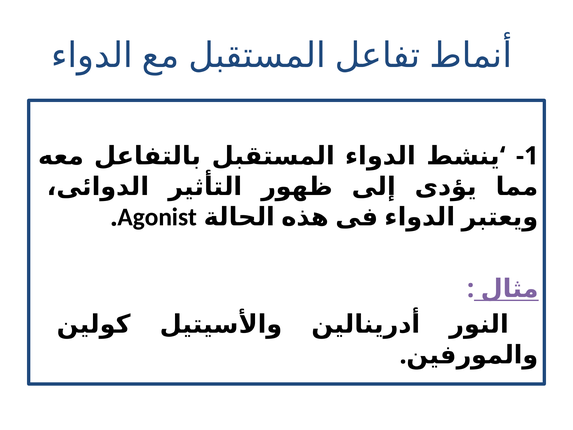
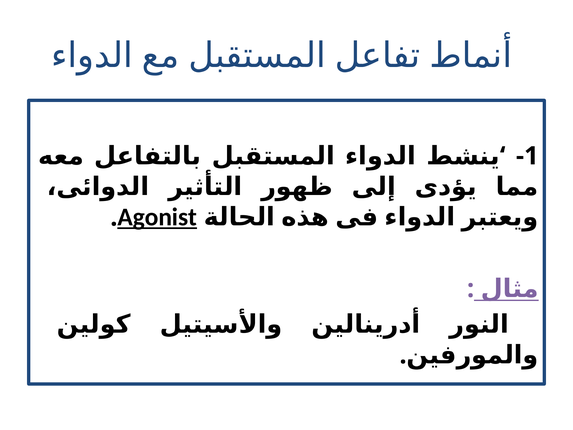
Agonist underline: none -> present (157, 217)
